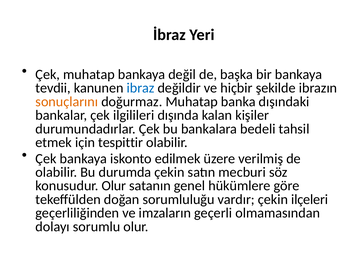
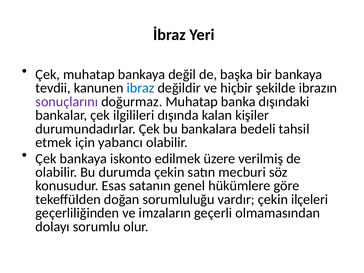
sonuçlarını colour: orange -> purple (67, 102)
tespittir: tespittir -> yabancı (120, 142)
konusudur Olur: Olur -> Esas (114, 186)
